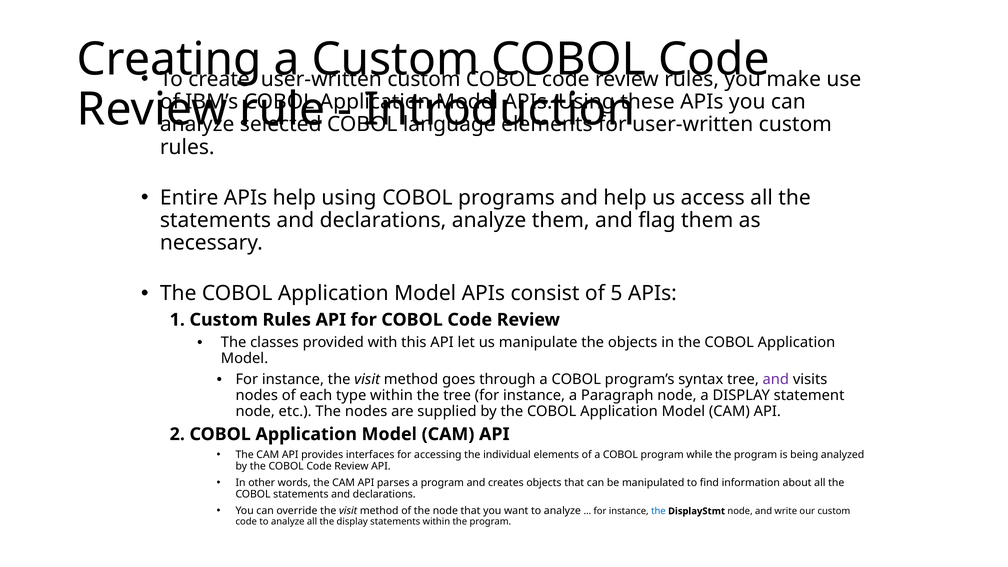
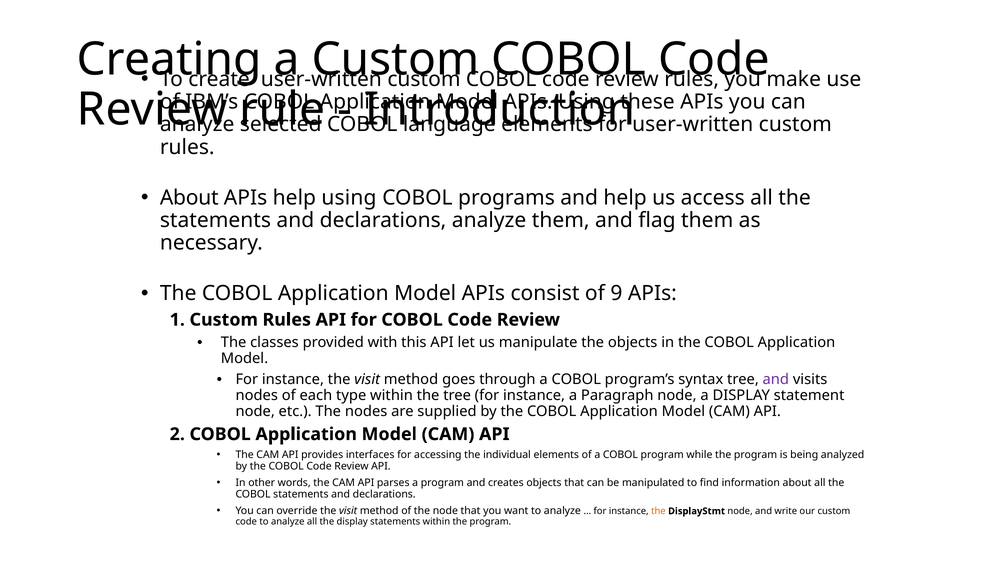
Entire: Entire -> About (189, 198)
5: 5 -> 9 (616, 294)
the colour: blue -> orange (658, 511)
